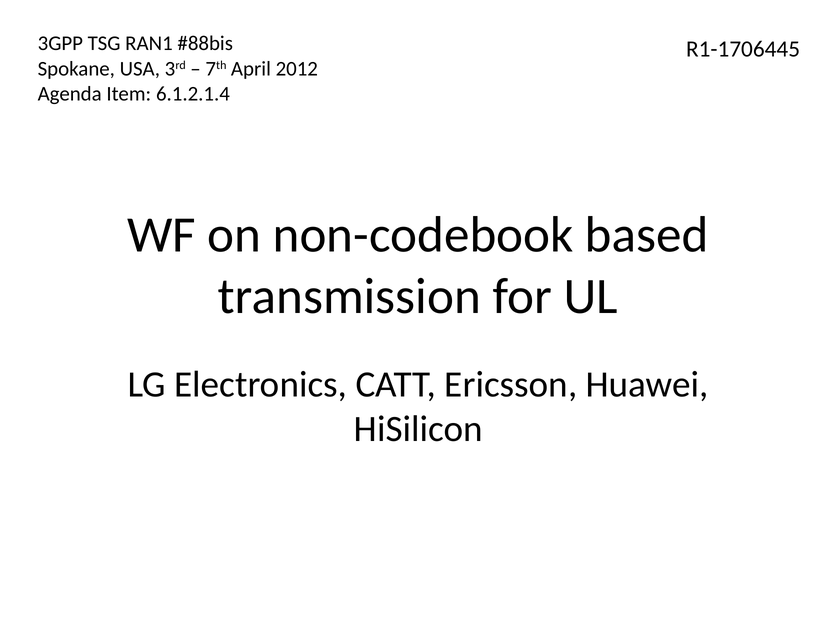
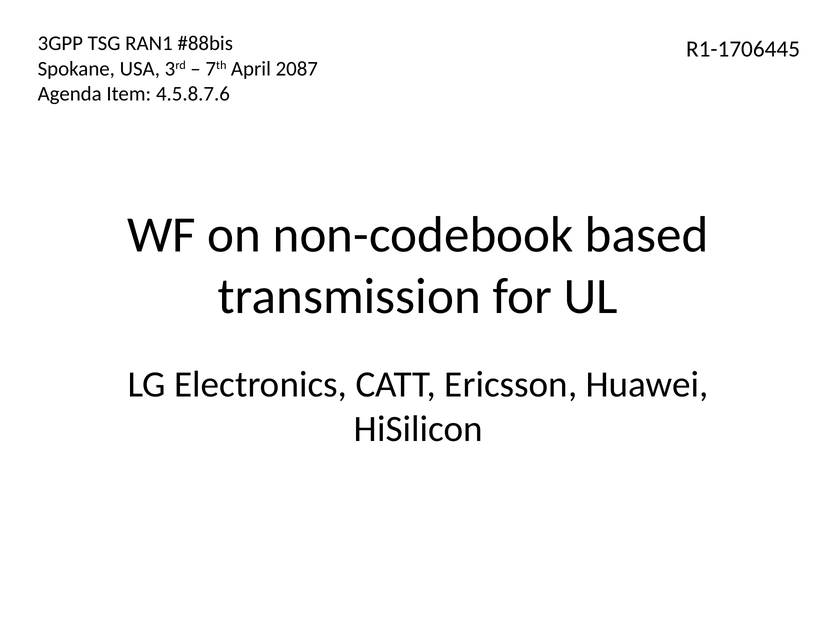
2012: 2012 -> 2087 (297, 69)
6.1.2.1.4: 6.1.2.1.4 -> 4.5.8.7.6 (193, 94)
